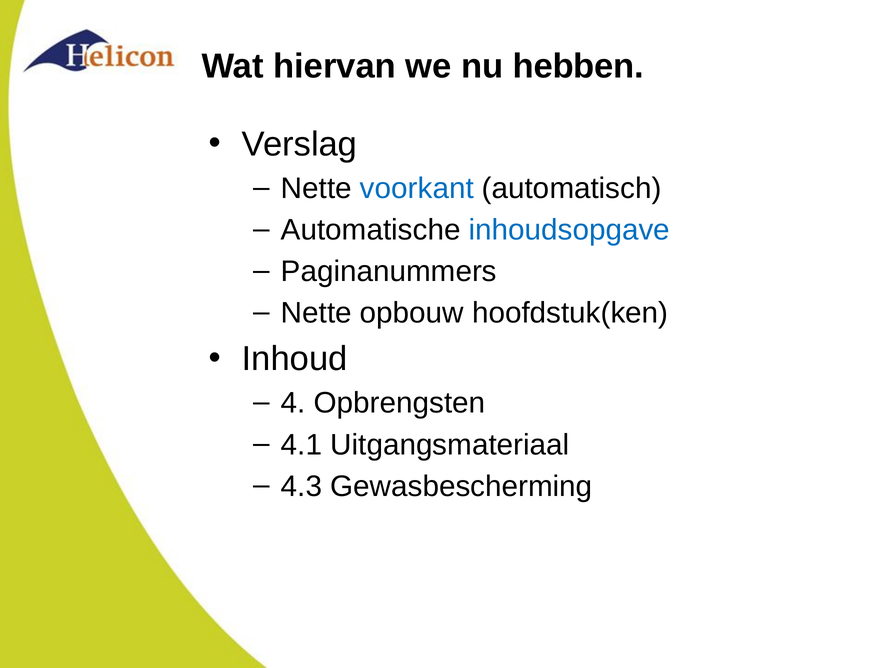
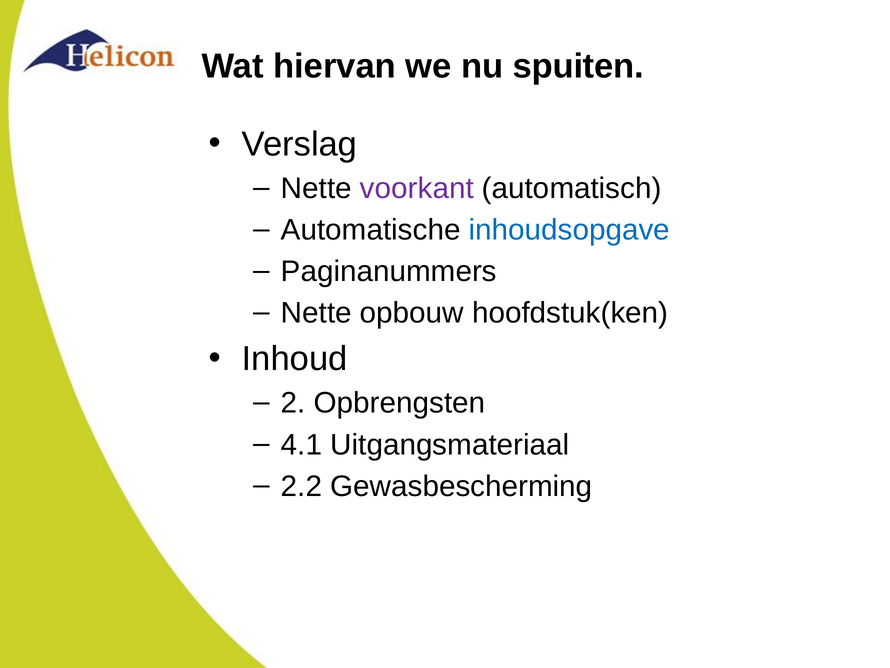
hebben: hebben -> spuiten (578, 66)
voorkant colour: blue -> purple (417, 188)
4: 4 -> 2 (293, 403)
4.3: 4.3 -> 2.2 (301, 486)
